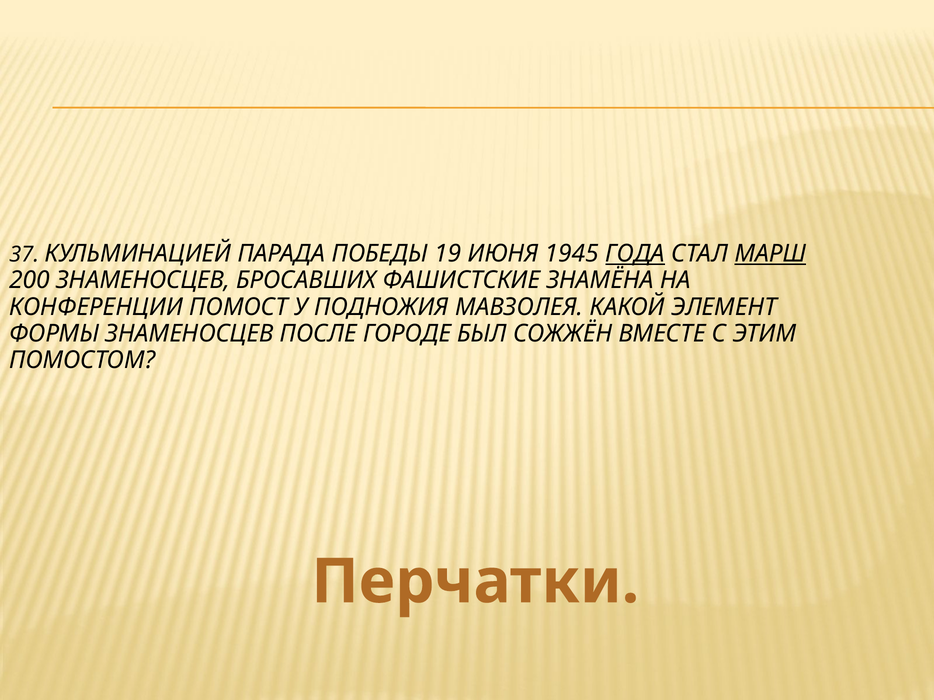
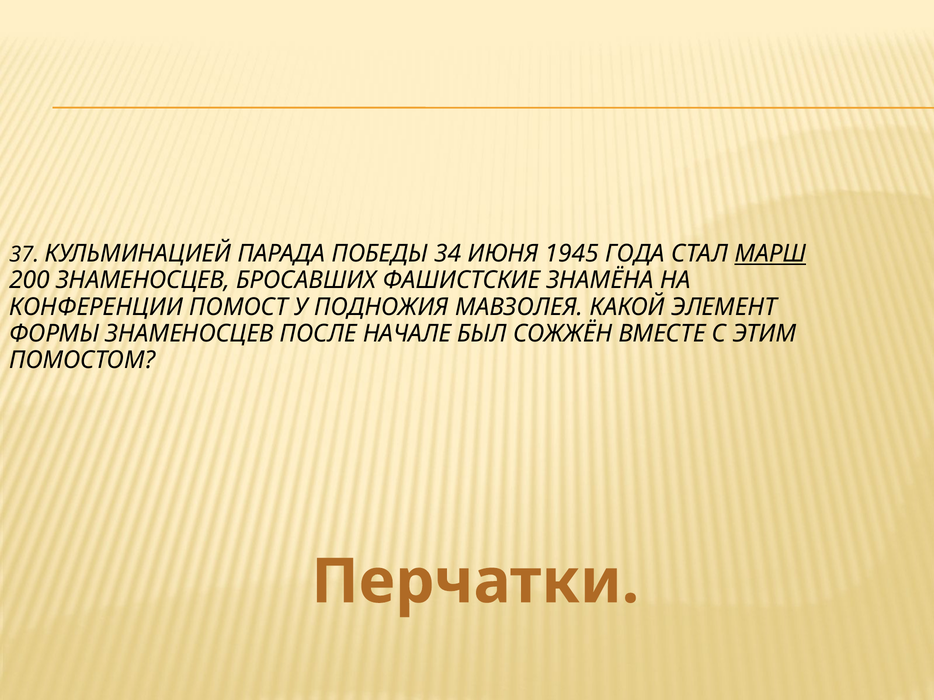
19: 19 -> 34 (448, 254)
ГОДА underline: present -> none (635, 254)
ГОРОДЕ: ГОРОДЕ -> НАЧАЛЕ (407, 334)
